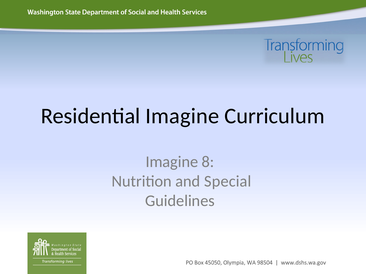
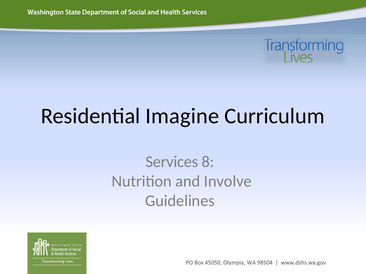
Imagine: Imagine -> Services (172, 162)
Special: Special -> Involve (228, 182)
